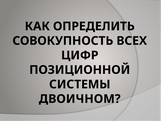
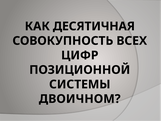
ОПРЕДЕЛИТЬ: ОПРЕДЕЛИТЬ -> ДЕСЯТИЧНАЯ (94, 26)
